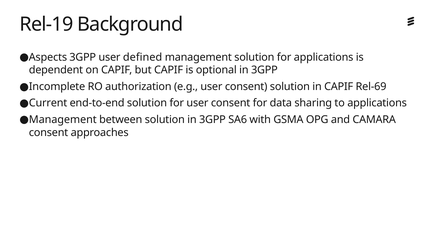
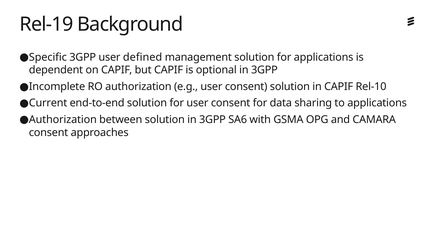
Aspects: Aspects -> Specific (48, 57)
Rel-69: Rel-69 -> Rel-10 (371, 87)
Management: Management -> Authorization (63, 120)
